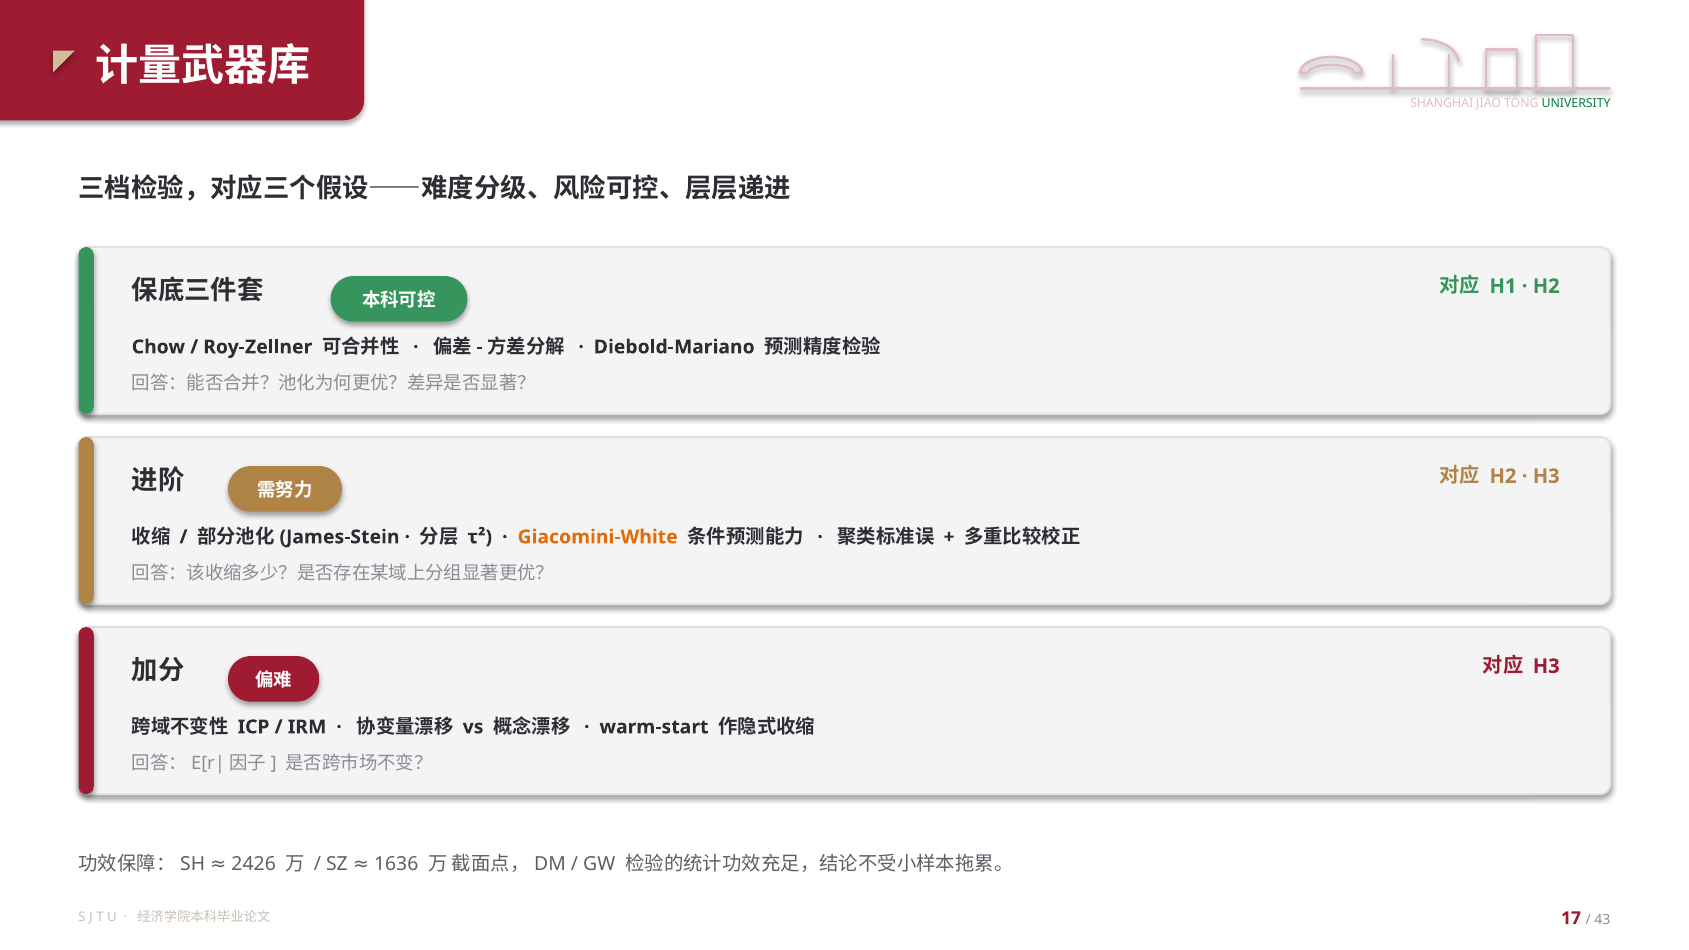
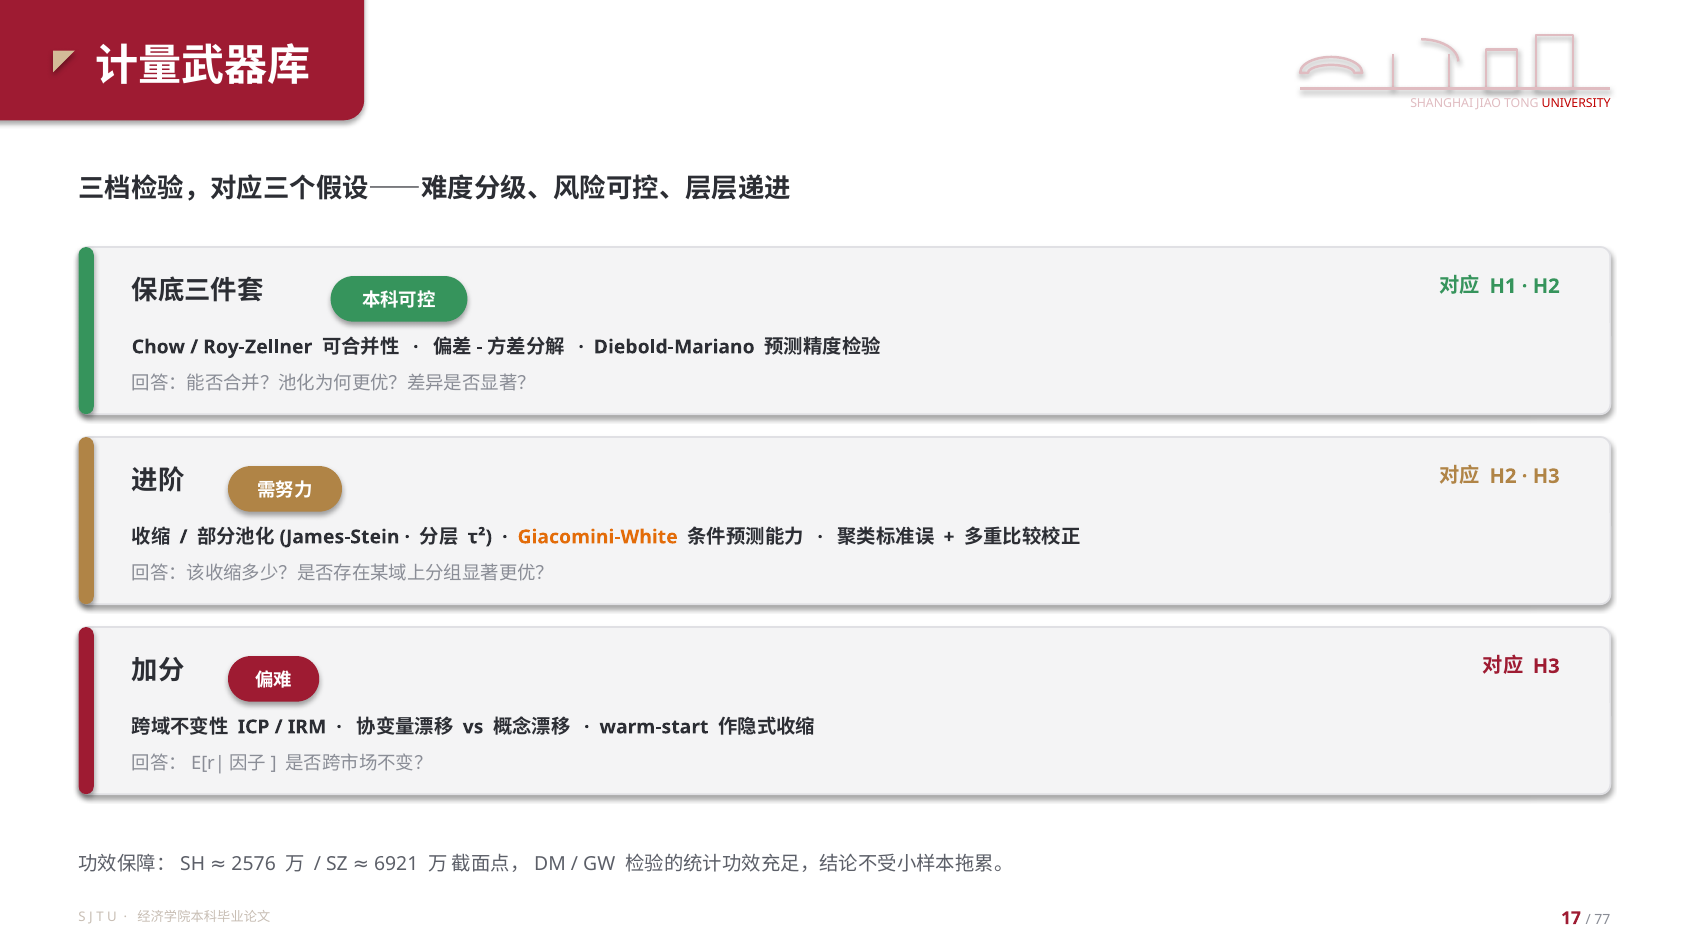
UNIVERSITY colour: green -> red (1576, 104)
1636: 1636 -> 6921 (396, 864)
2426: 2426 -> 2576 (254, 864)
43: 43 -> 77 (1602, 919)
